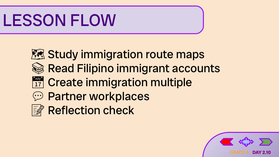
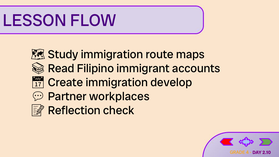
multiple: multiple -> develop (171, 82)
